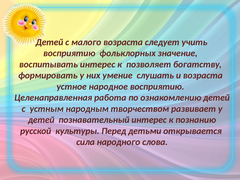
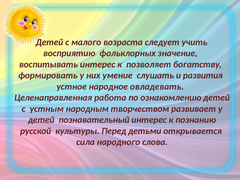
и возраста: возраста -> развития (203, 75)
народное восприятию: восприятию -> овладевать (157, 87)
